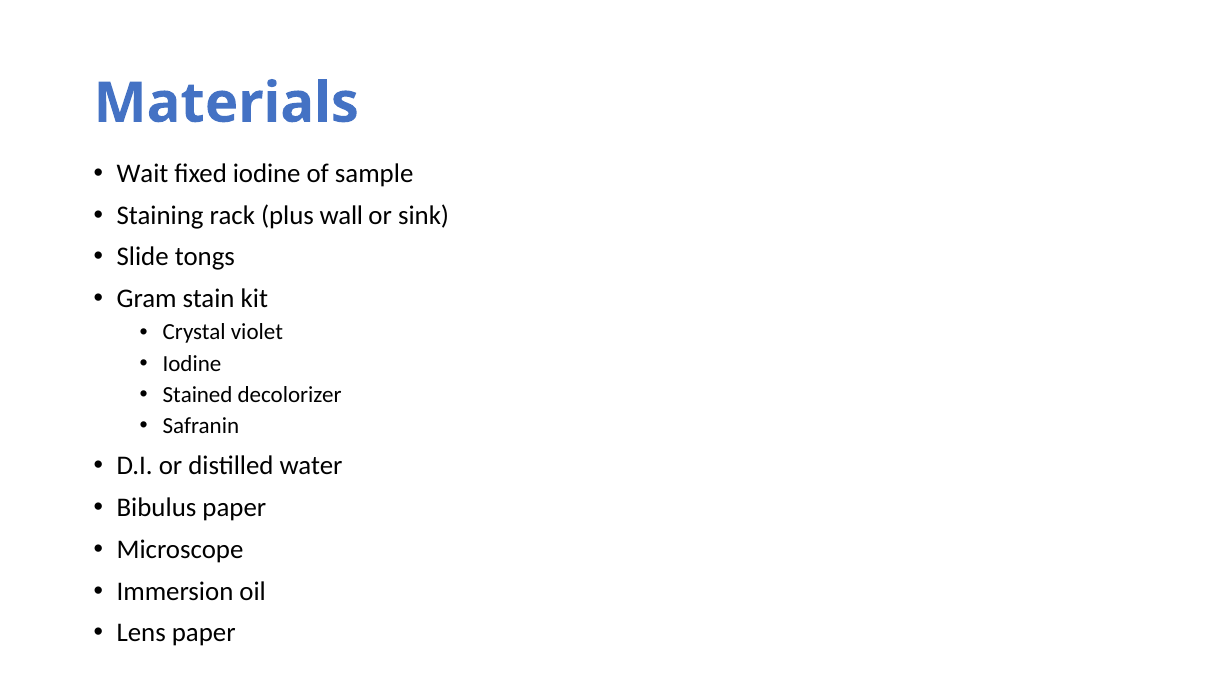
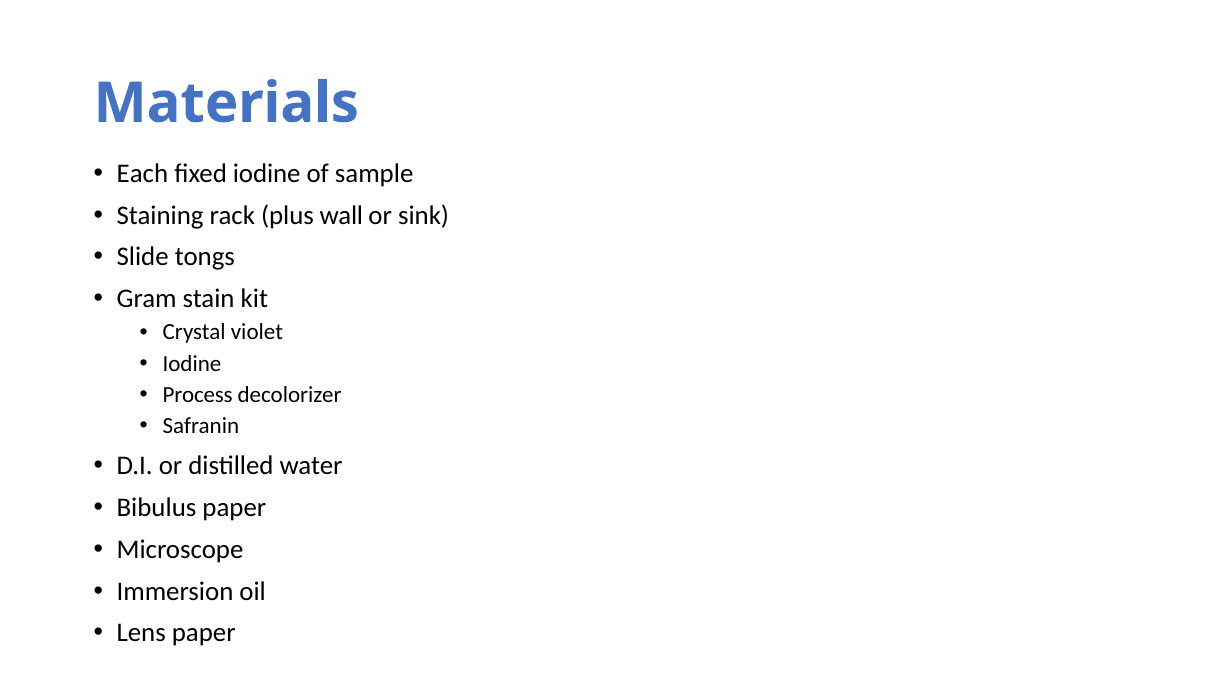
Wait: Wait -> Each (142, 173)
Stained: Stained -> Process (198, 395)
